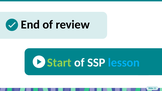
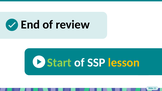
lesson colour: light blue -> yellow (124, 63)
